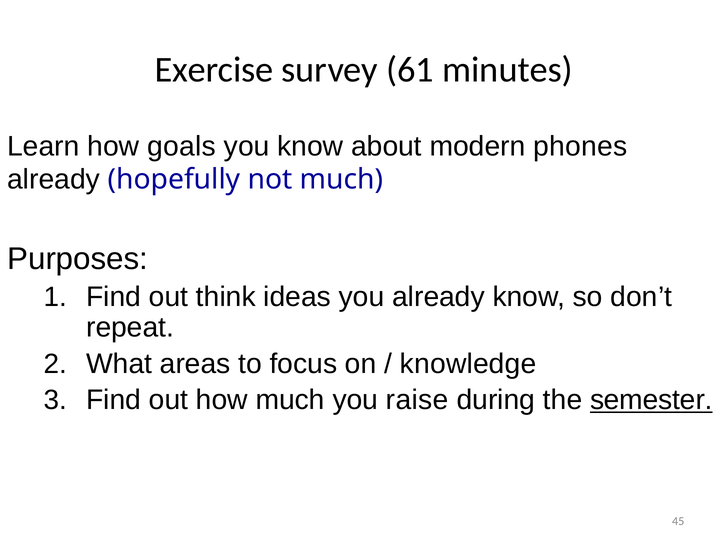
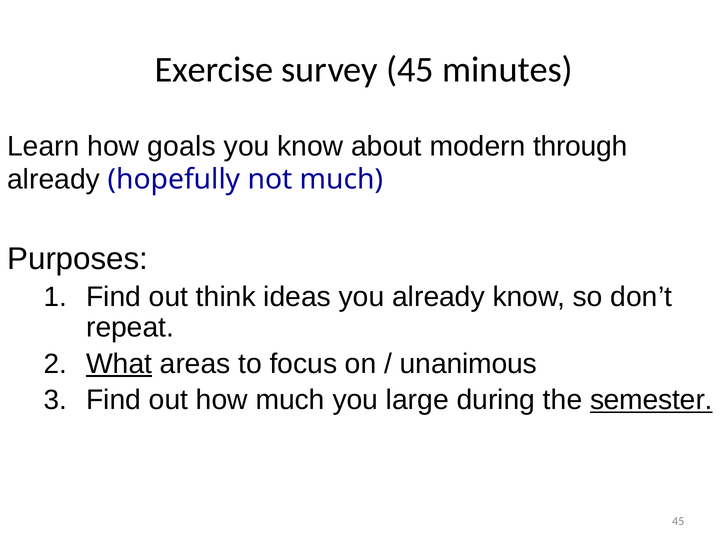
survey 61: 61 -> 45 (410, 70)
phones: phones -> through (580, 146)
What underline: none -> present (119, 364)
knowledge: knowledge -> unanimous (468, 364)
raise: raise -> large (417, 400)
